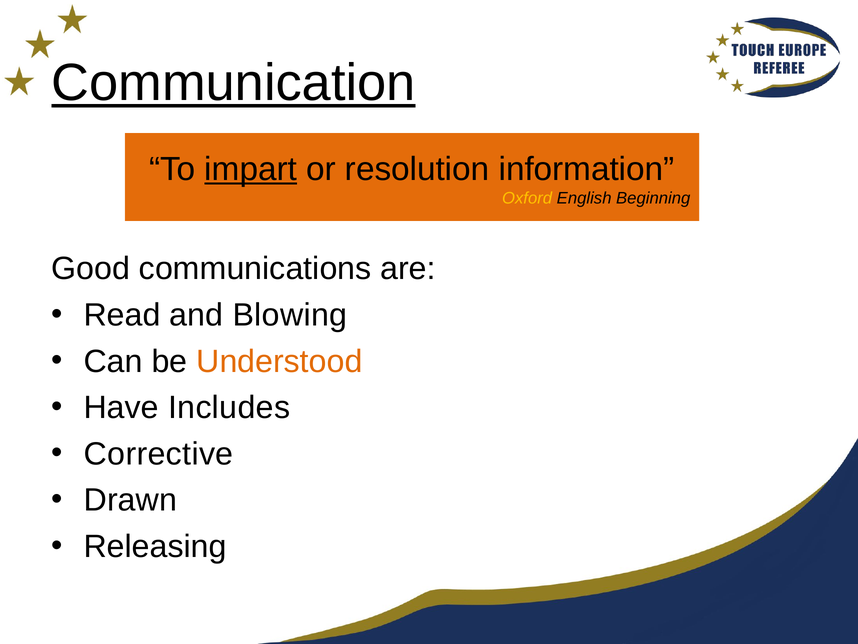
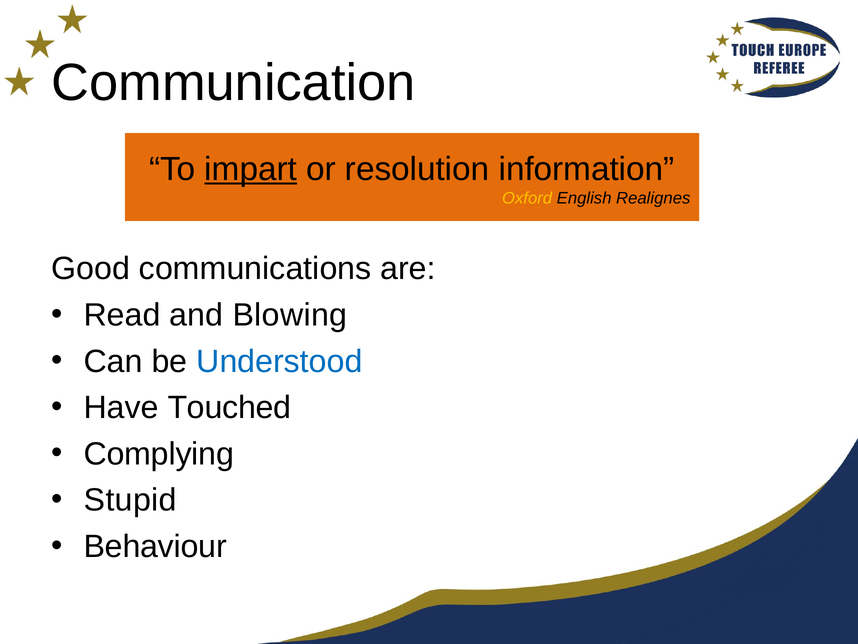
Communication underline: present -> none (234, 83)
Beginning: Beginning -> Realignes (653, 198)
Understood colour: orange -> blue (279, 361)
Includes: Includes -> Touched (229, 407)
Corrective: Corrective -> Complying (159, 454)
Drawn: Drawn -> Stupid (130, 500)
Releasing: Releasing -> Behaviour (155, 546)
